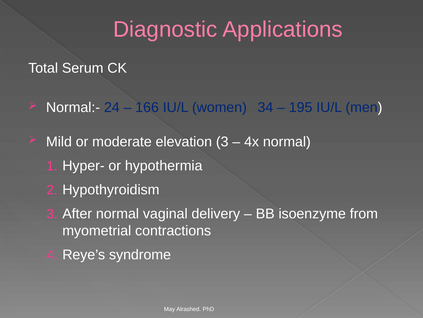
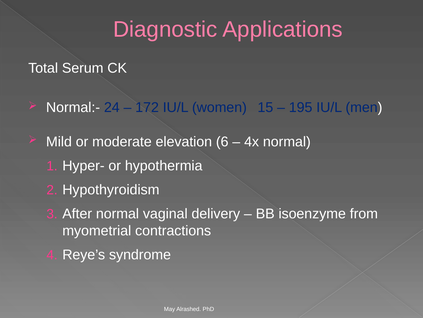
166: 166 -> 172 (147, 107)
34: 34 -> 15 (265, 107)
elevation 3: 3 -> 6 (222, 142)
